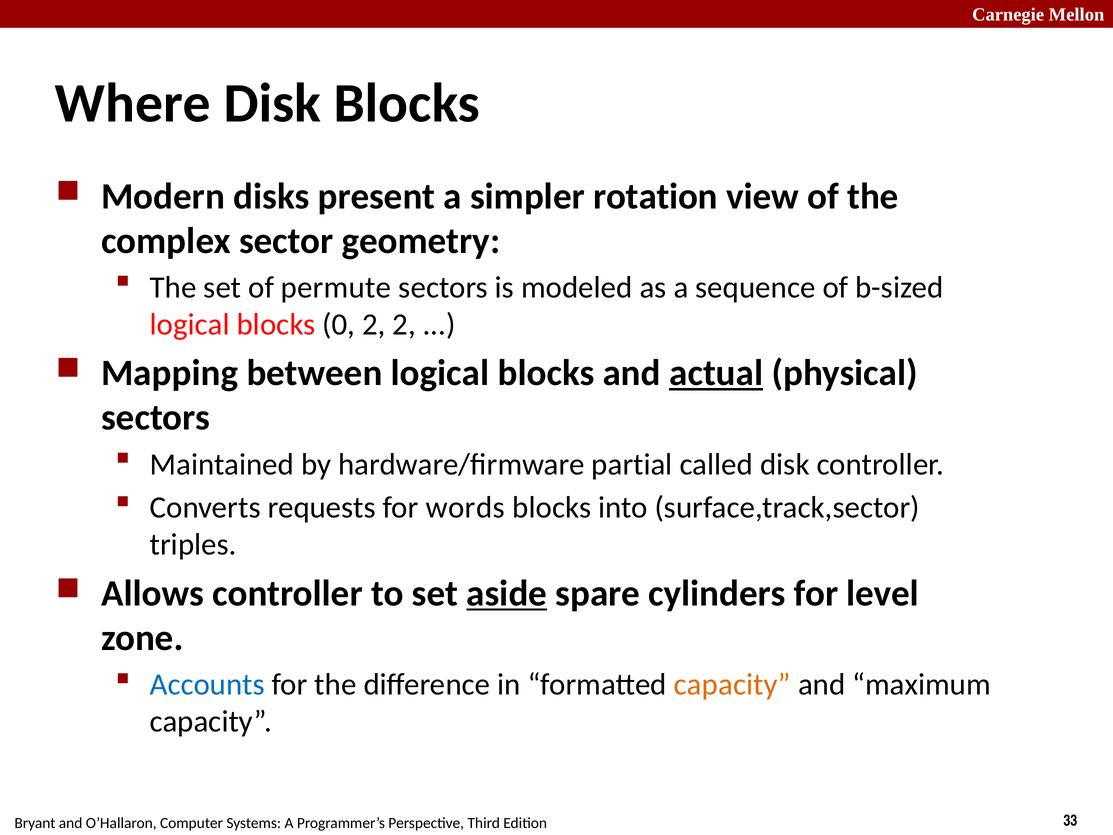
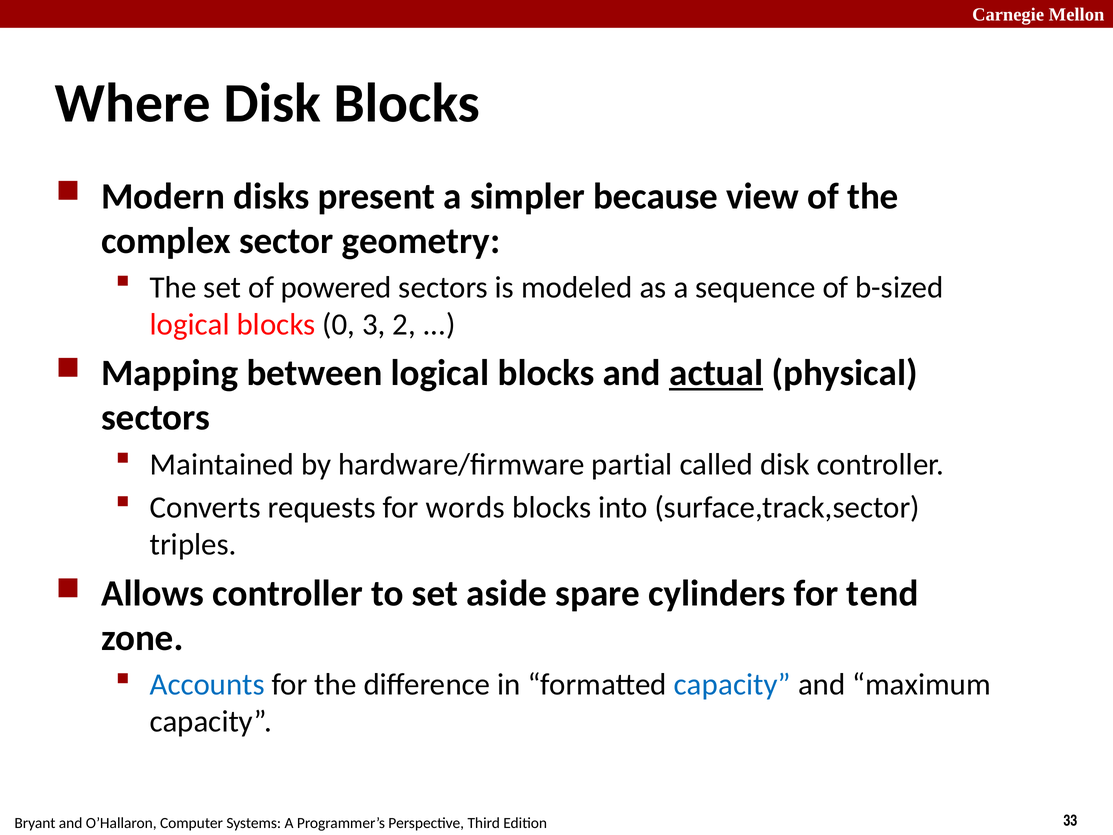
rotation: rotation -> because (656, 196)
permute: permute -> powered (336, 287)
0 2: 2 -> 3 (374, 324)
aside underline: present -> none (507, 593)
level: level -> tend (883, 593)
capacity colour: orange -> blue (732, 684)
